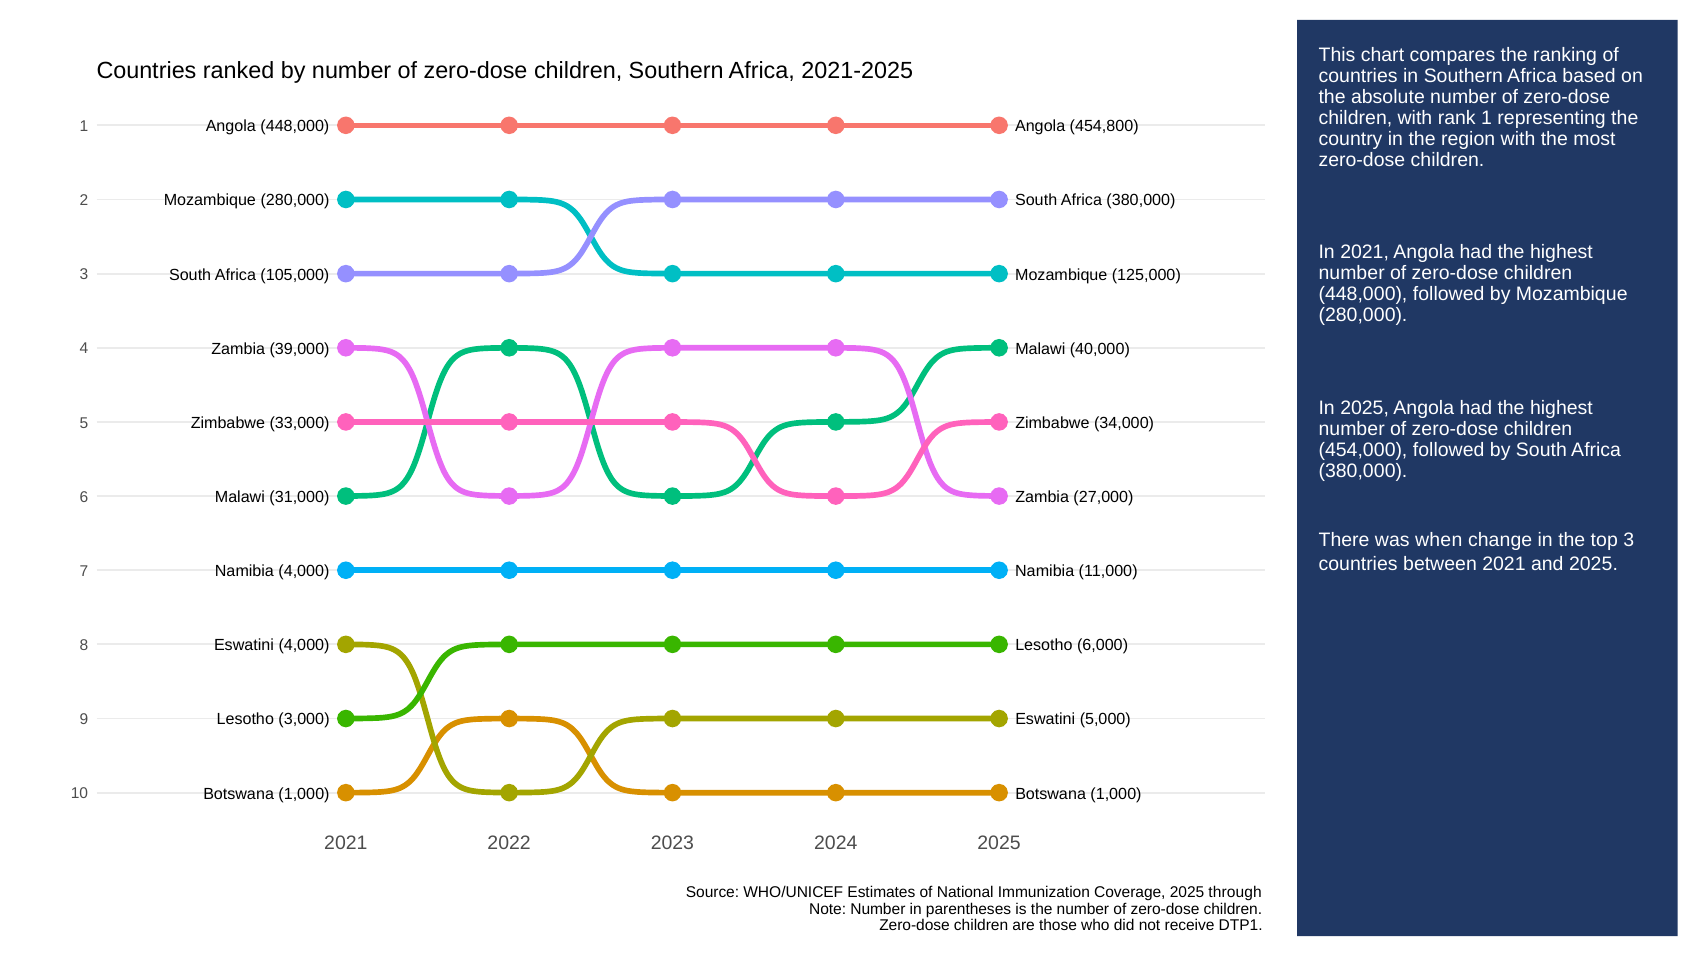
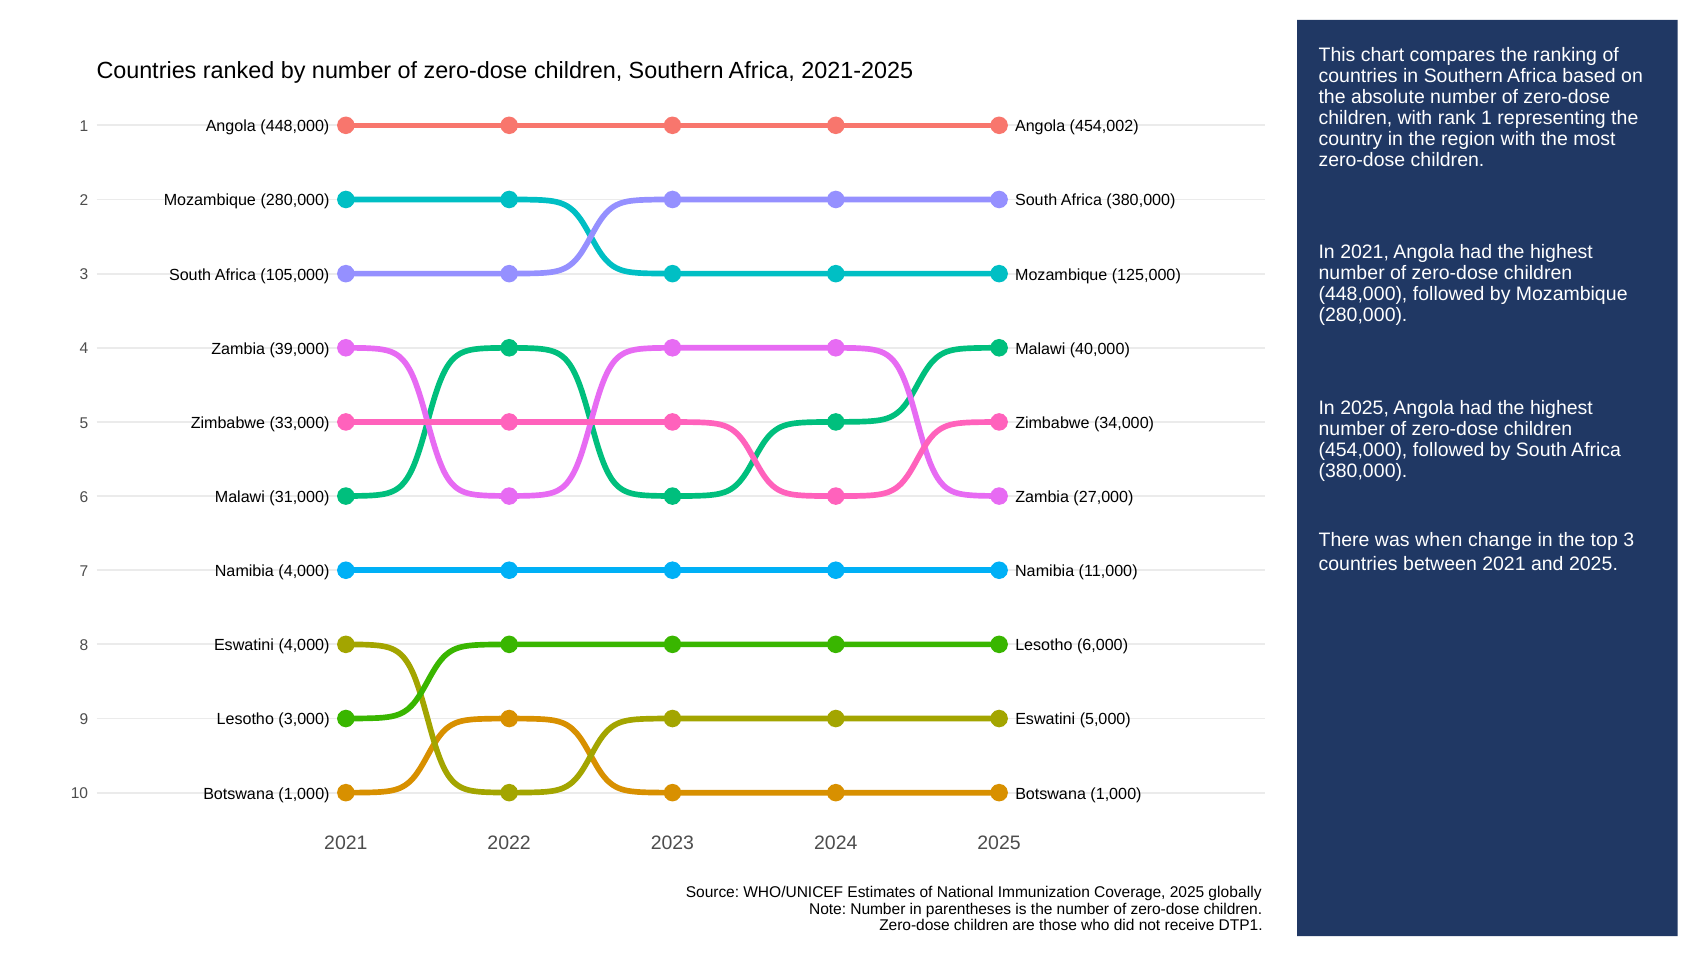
454,800: 454,800 -> 454,002 (1104, 126)
through: through -> globally (1235, 892)
